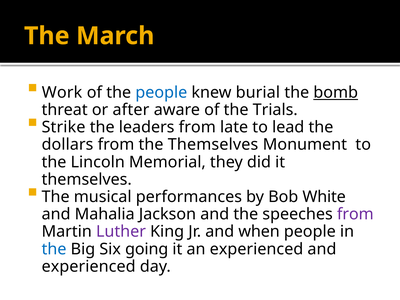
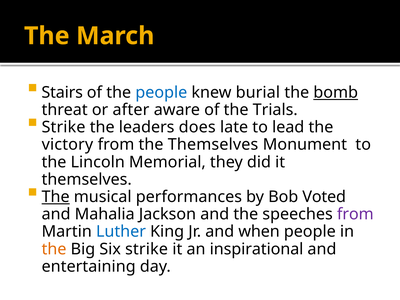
Work: Work -> Stairs (62, 92)
leaders from: from -> does (197, 127)
dollars: dollars -> victory (67, 145)
The underline: none -> present (56, 197)
White: White -> Voted (324, 197)
Luther colour: purple -> blue (121, 232)
the colour: blue -> orange (54, 249)
Six going: going -> strike (147, 249)
an experienced: experienced -> inspirational (257, 249)
experienced: experienced -> entertaining (89, 266)
